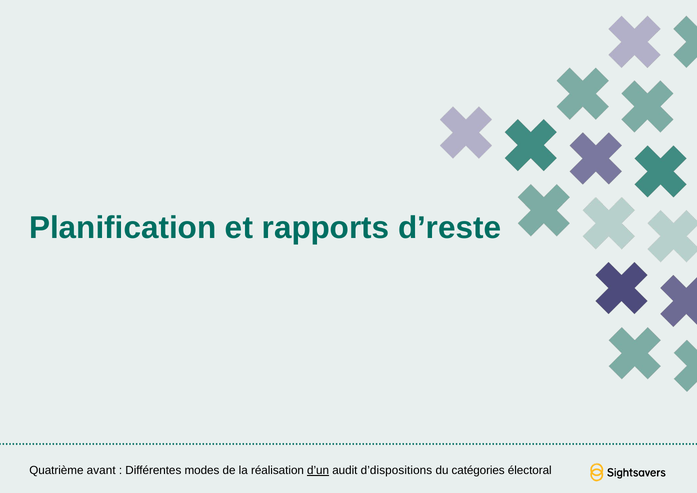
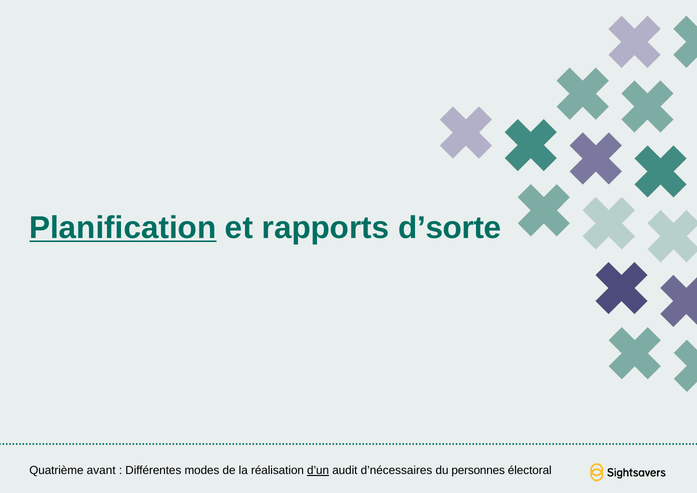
Planification underline: none -> present (123, 228)
d’reste: d’reste -> d’sorte (450, 228)
d’dispositions: d’dispositions -> d’nécessaires (396, 470)
catégories: catégories -> personnes (478, 470)
